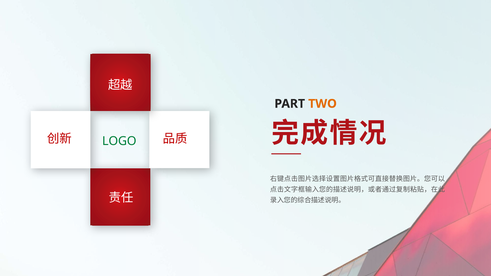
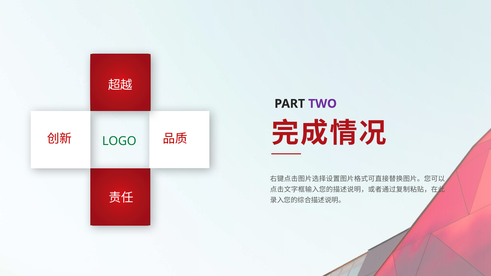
TWO colour: orange -> purple (323, 104)
